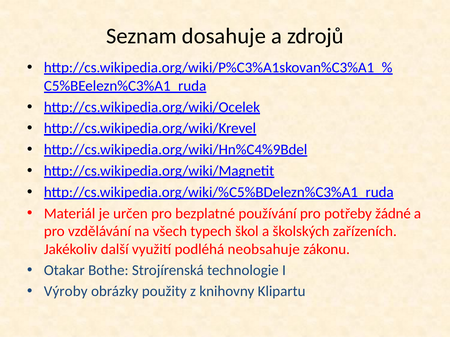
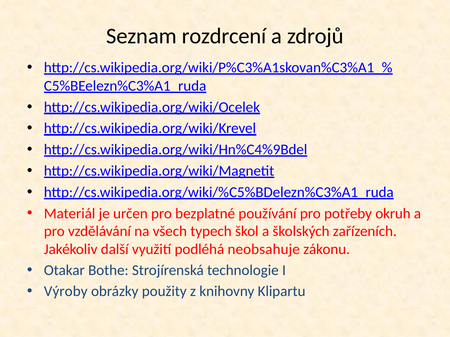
dosahuje: dosahuje -> rozdrcení (224, 36)
žádné: žádné -> okruh (393, 214)
